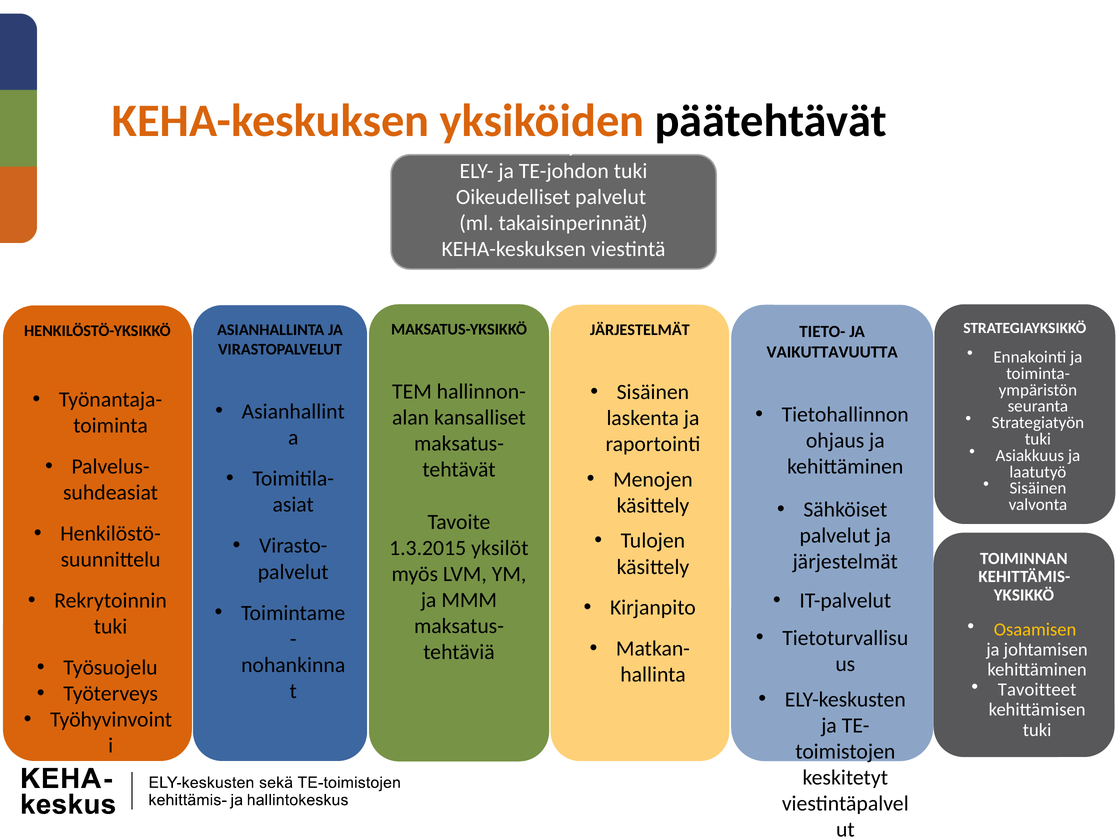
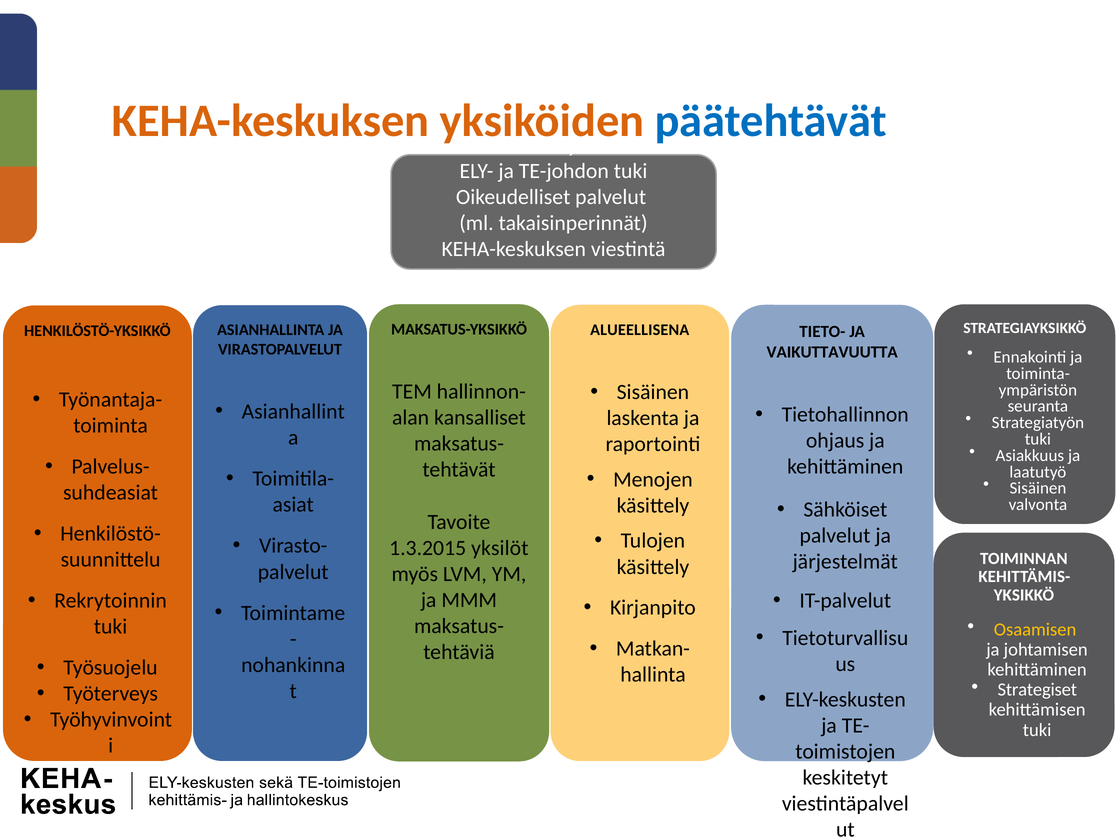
päätehtävät colour: black -> blue (771, 121)
JÄRJESTELMÄT: JÄRJESTELMÄT -> ALUEELLISENA (640, 330)
Tavoitteet: Tavoitteet -> Strategiset (1037, 690)
